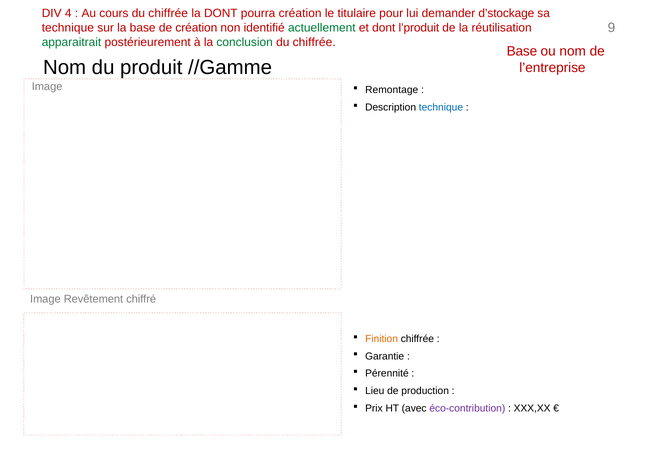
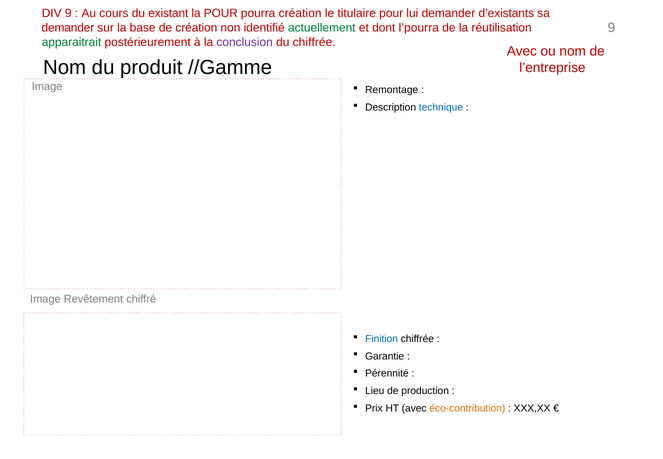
DIV 4: 4 -> 9 (68, 14)
cours du chiffrée: chiffrée -> existant (168, 14)
la DONT: DONT -> POUR (221, 14)
d’stockage: d’stockage -> d’existants (506, 14)
technique: technique -> demander (68, 28)
l’produit: l’produit -> l’pourra (419, 28)
conclusion colour: green -> purple (245, 42)
Base: Base -> Avec (522, 51)
Finition colour: orange -> blue (382, 339)
éco-contribution colour: purple -> orange (467, 408)
